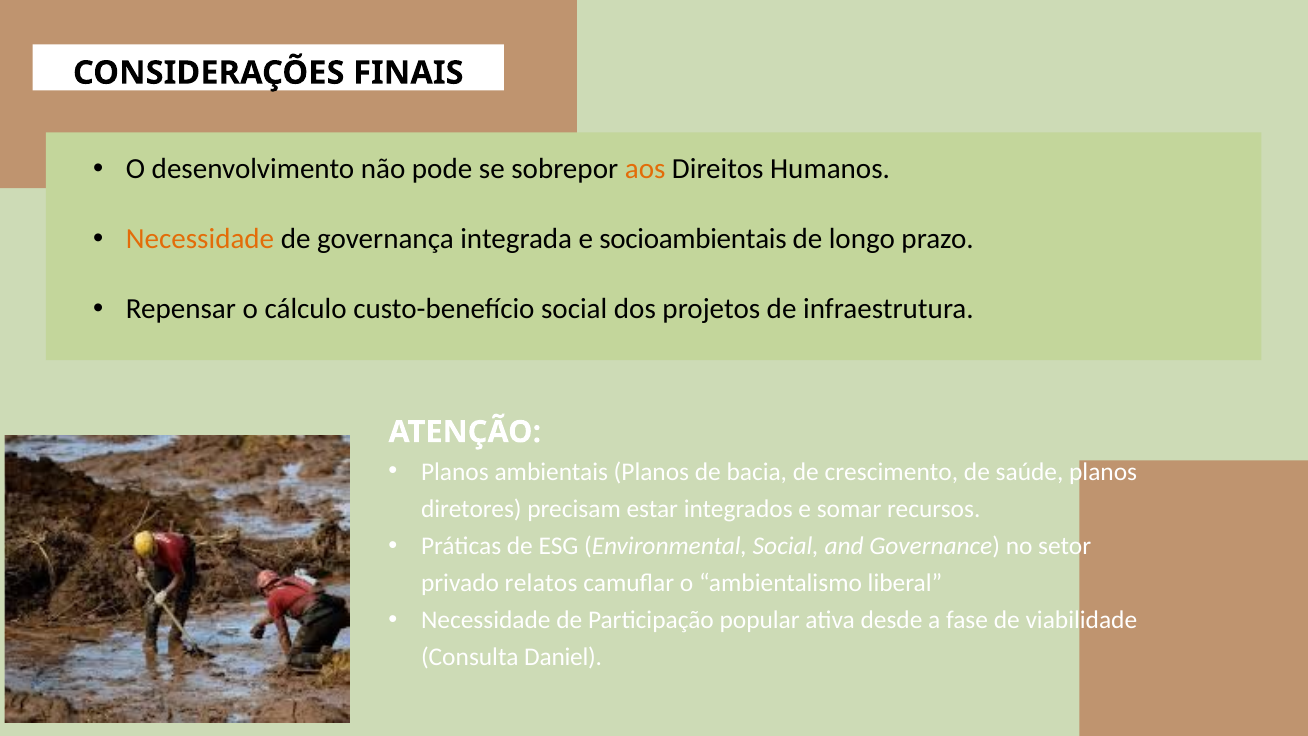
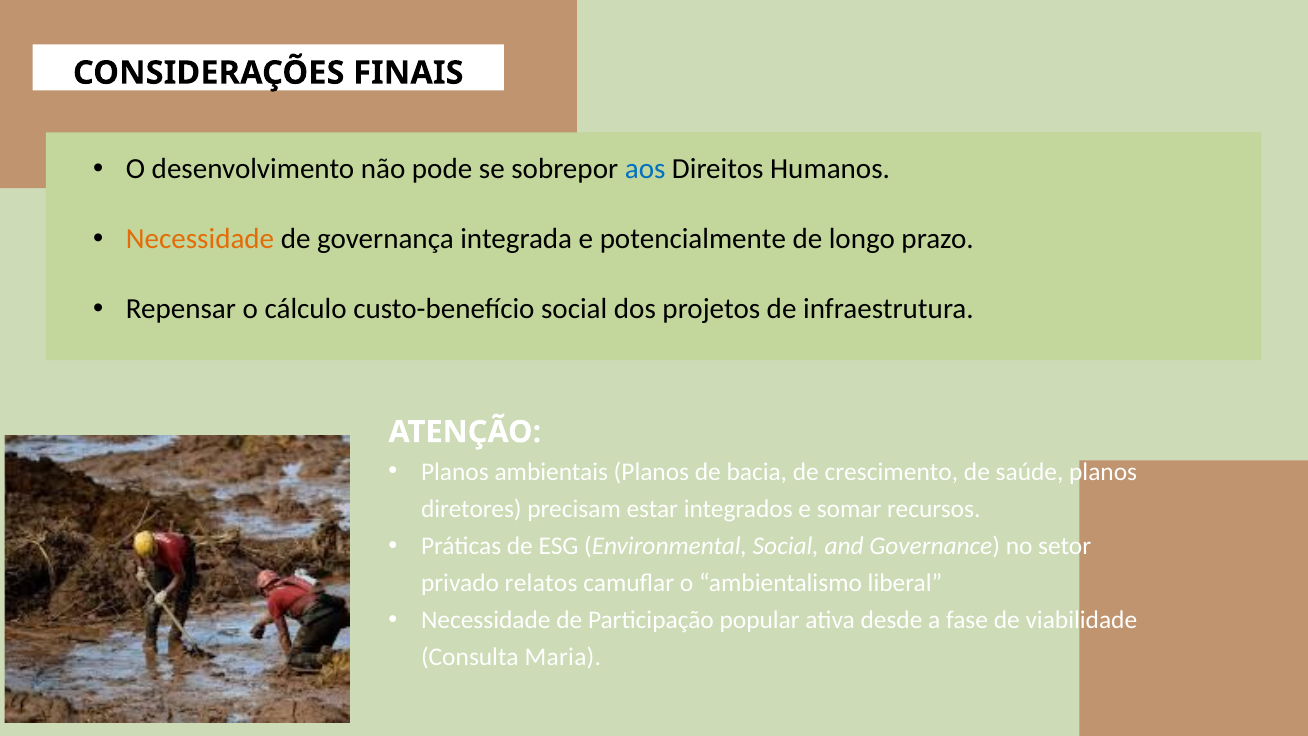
aos colour: orange -> blue (645, 169)
socioambientais: socioambientais -> potencialmente (693, 239)
Daniel: Daniel -> Maria (563, 657)
